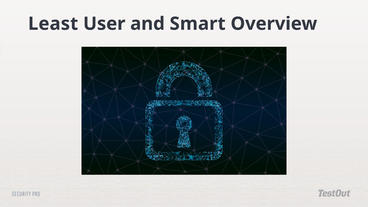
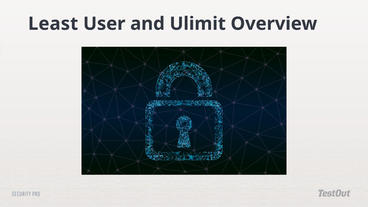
Smart: Smart -> Ulimit (198, 24)
